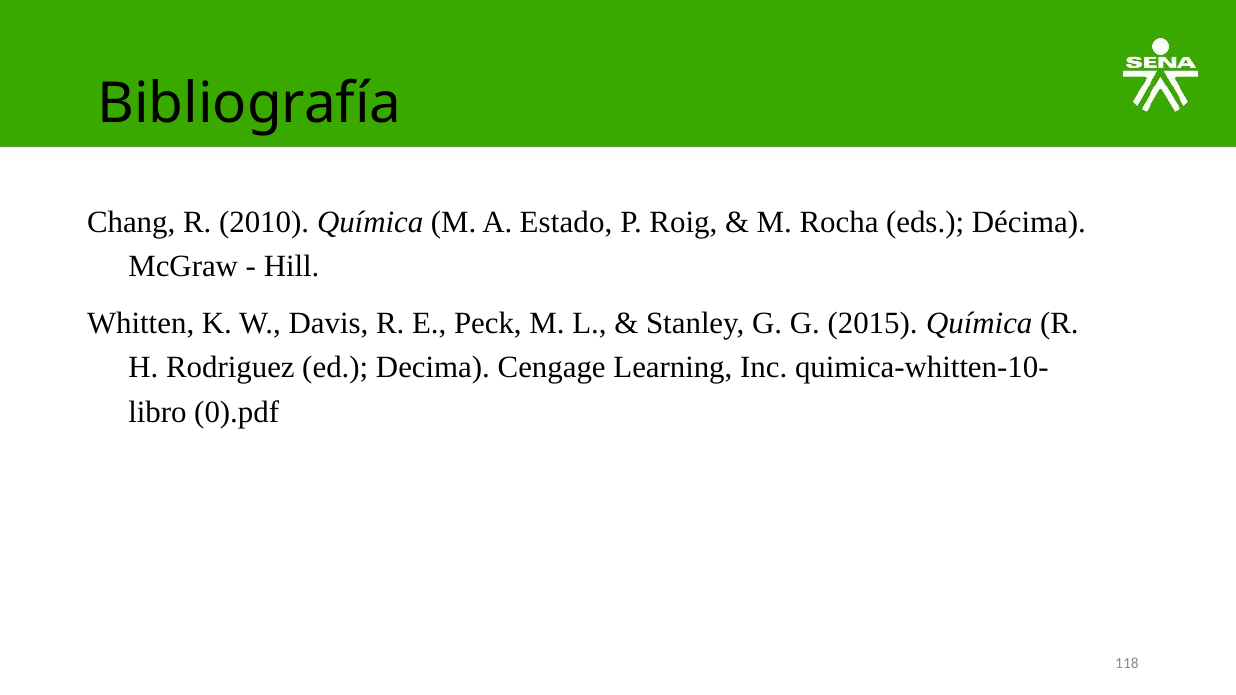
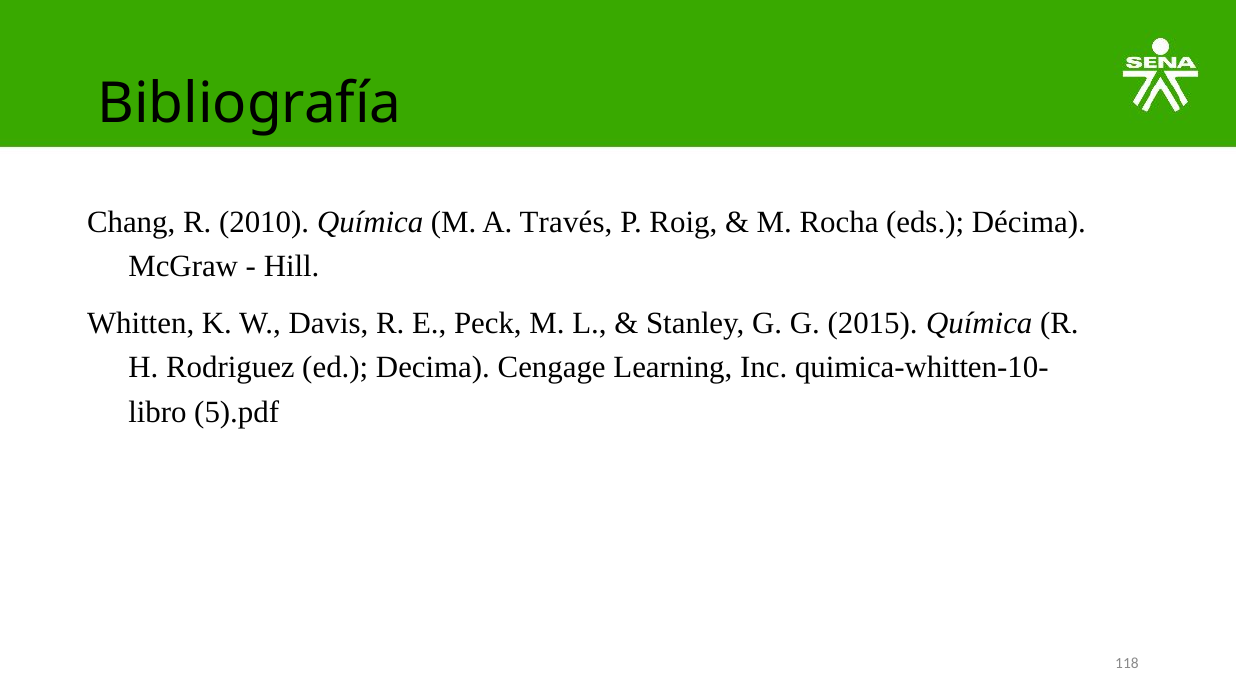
Estado: Estado -> Través (566, 222)
0).pdf: 0).pdf -> 5).pdf (237, 412)
